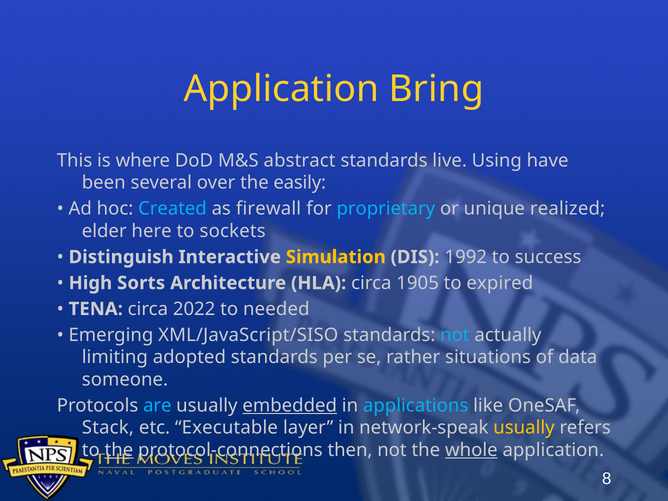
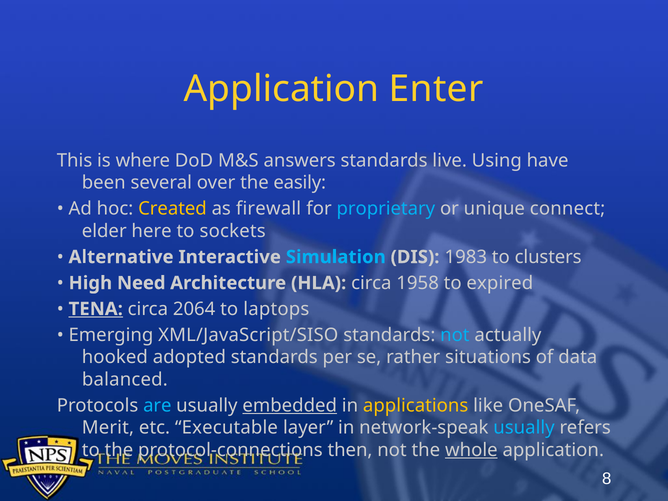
Bring: Bring -> Enter (436, 89)
abstract: abstract -> answers (300, 161)
Created colour: light blue -> yellow (172, 209)
realized: realized -> connect (568, 209)
Distinguish: Distinguish -> Alternative (121, 257)
Simulation colour: yellow -> light blue (336, 257)
1992: 1992 -> 1983 (466, 257)
success: success -> clusters (548, 257)
Sorts: Sorts -> Need (141, 283)
1905: 1905 -> 1958 (418, 283)
TENA underline: none -> present (96, 309)
2022: 2022 -> 2064 (194, 309)
needed: needed -> laptops (276, 309)
limiting: limiting -> hooked (115, 357)
someone: someone -> balanced (125, 380)
applications colour: light blue -> yellow (416, 406)
Stack: Stack -> Merit (108, 428)
usually colour: yellow -> light blue (524, 428)
the underline: present -> none (119, 450)
